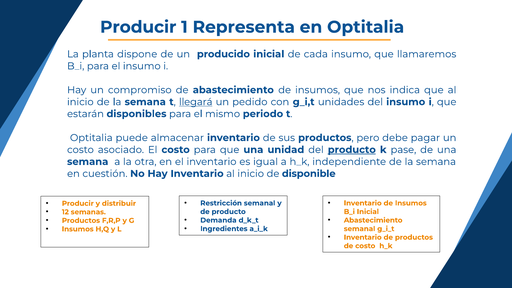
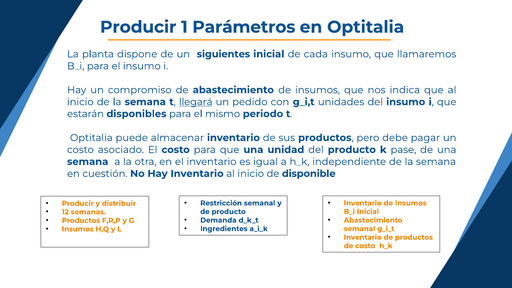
Representa: Representa -> Parámetros (244, 27)
producido: producido -> siguientes (223, 54)
producto underline: present -> none (352, 150)
